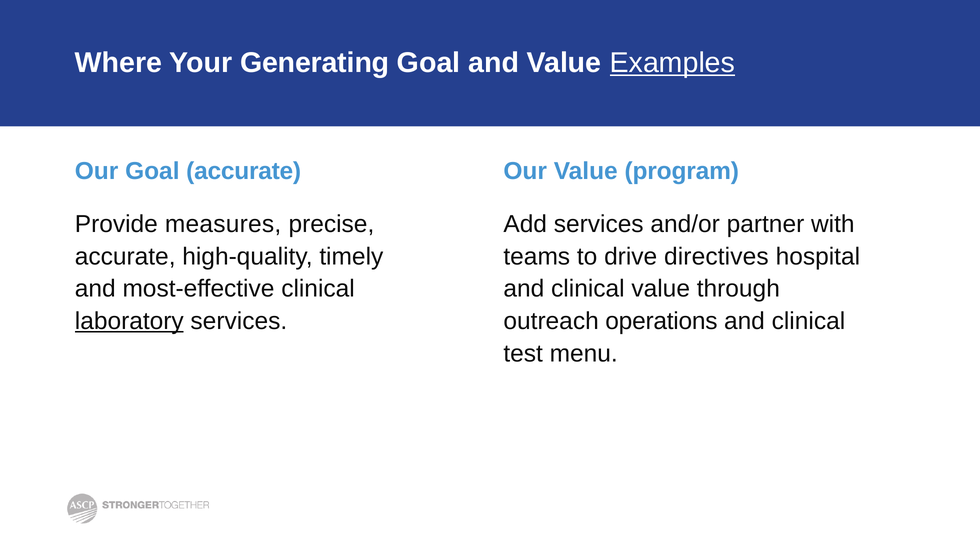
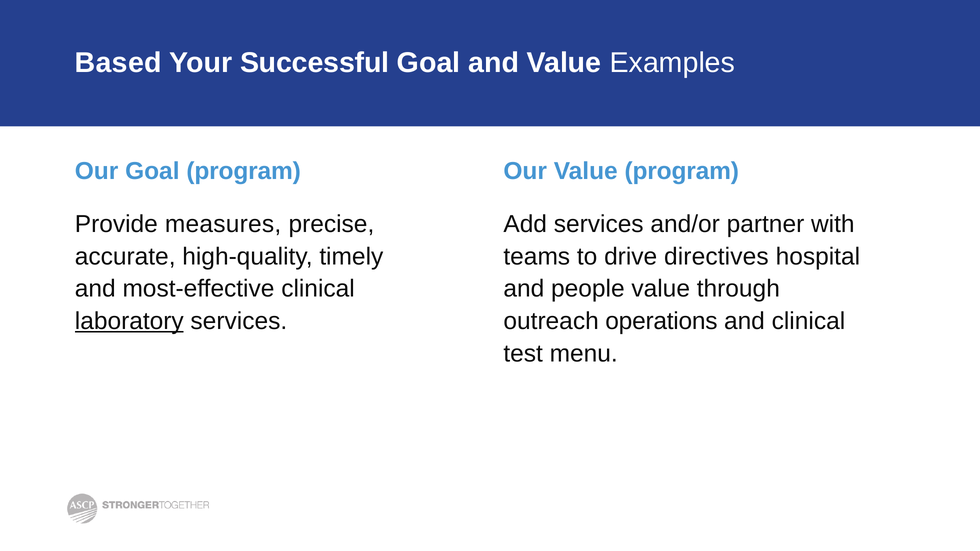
Where: Where -> Based (118, 63)
Generating: Generating -> Successful (315, 63)
Examples underline: present -> none (672, 63)
Goal accurate: accurate -> program (244, 171)
clinical: clinical -> people (588, 289)
